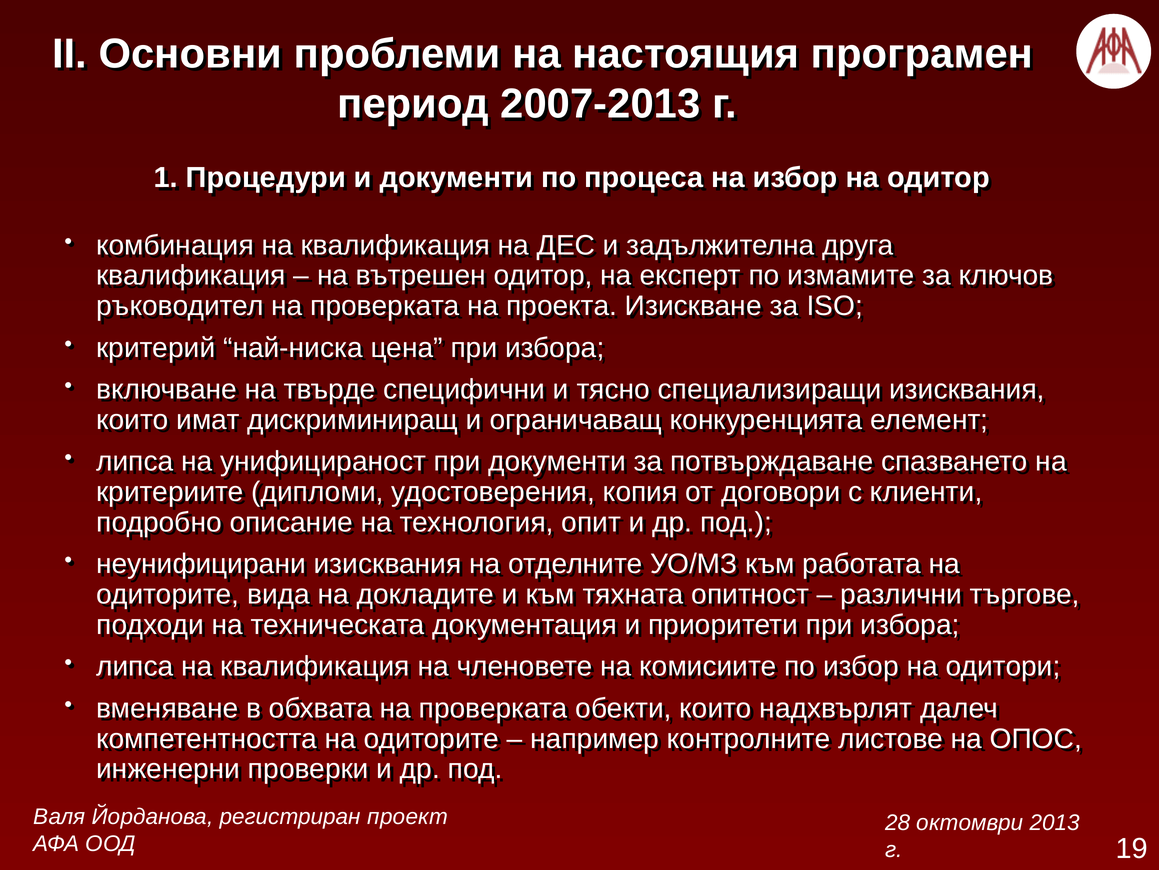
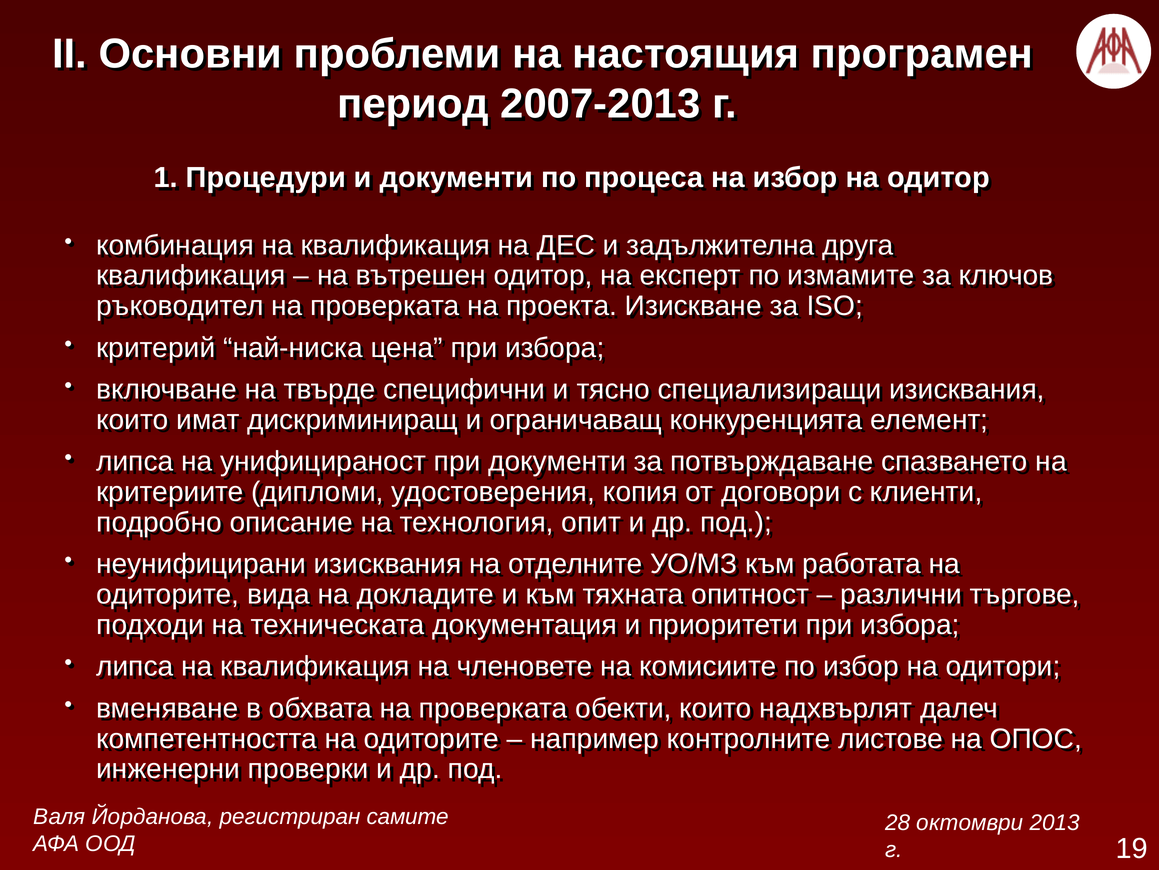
проект: проект -> самите (408, 816)
